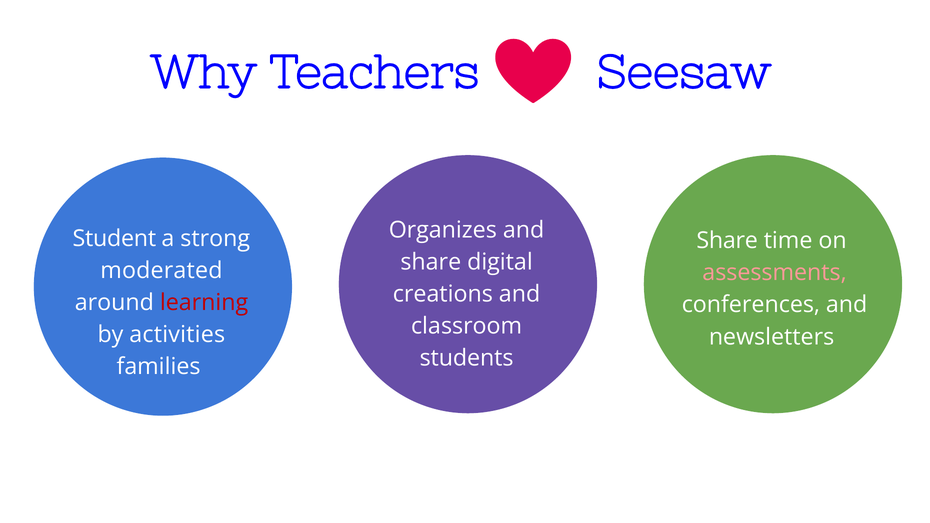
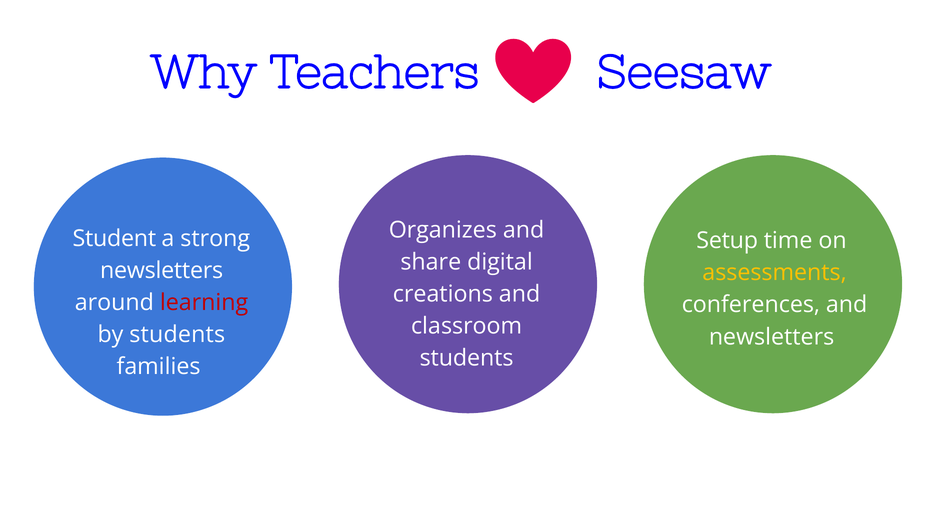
Share: Share -> Setup (727, 241)
moderated: moderated -> newsletters (162, 271)
assessments colour: pink -> yellow (775, 273)
by activities: activities -> students (177, 335)
